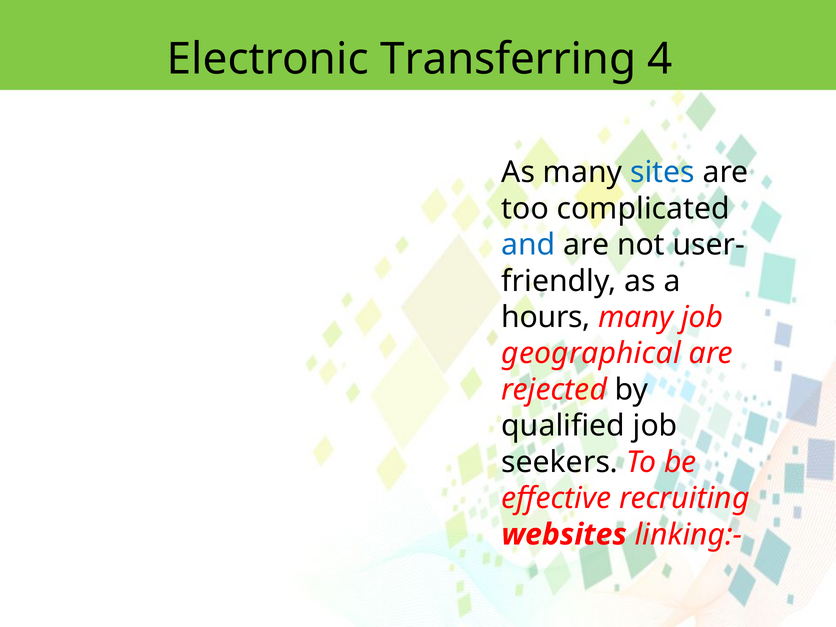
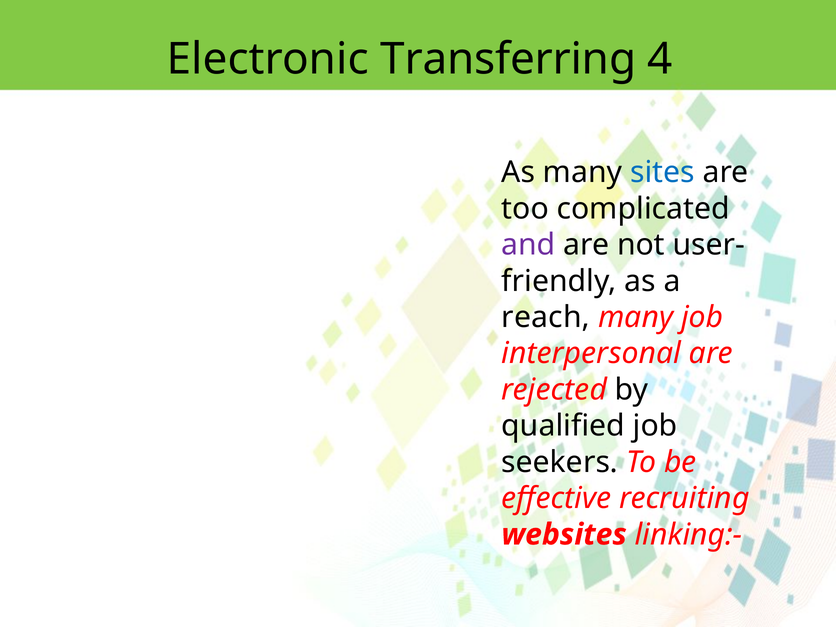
and colour: blue -> purple (528, 245)
hours: hours -> reach (546, 317)
geographical: geographical -> interpersonal (591, 354)
